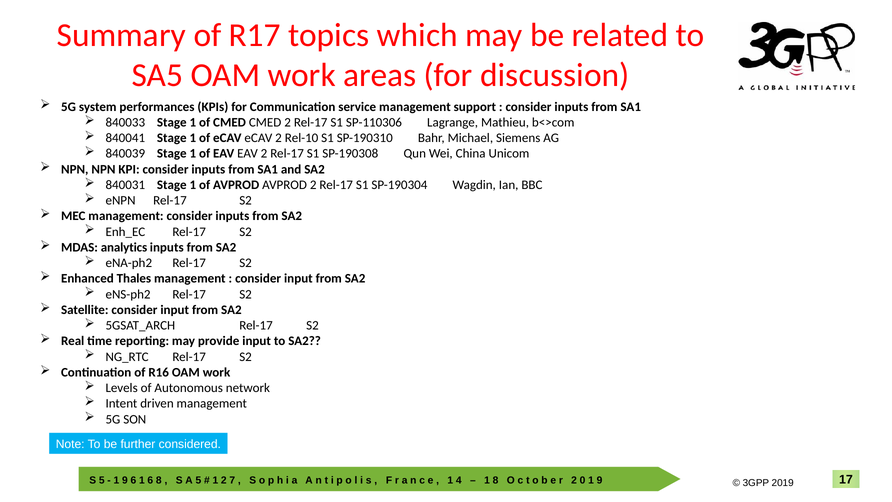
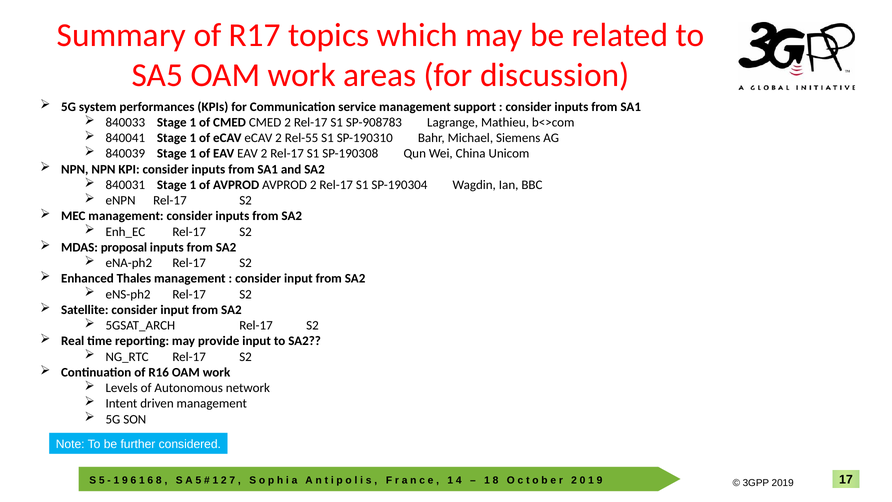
SP-110306: SP-110306 -> SP-908783 (374, 122)
Rel-10: Rel-10 -> Rel-55 (302, 138)
analytics: analytics -> proposal (124, 247)
